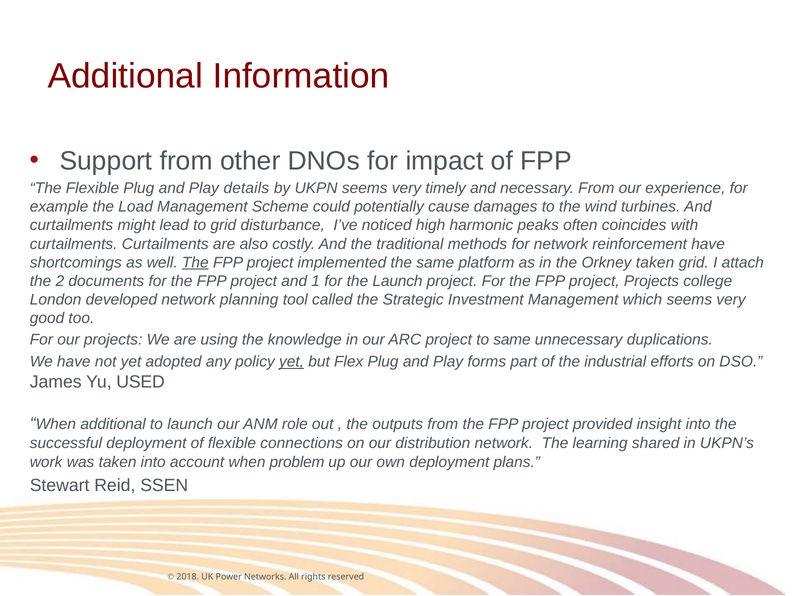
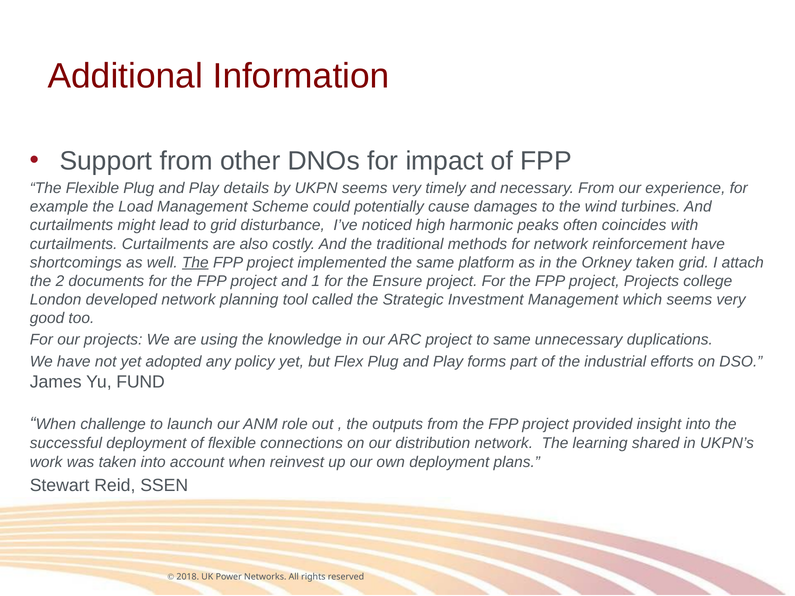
the Launch: Launch -> Ensure (397, 281)
yet underline: present -> none (292, 362)
USED: USED -> FUND (141, 382)
When additional: additional -> challenge (113, 425)
problem: problem -> reinvest (297, 462)
